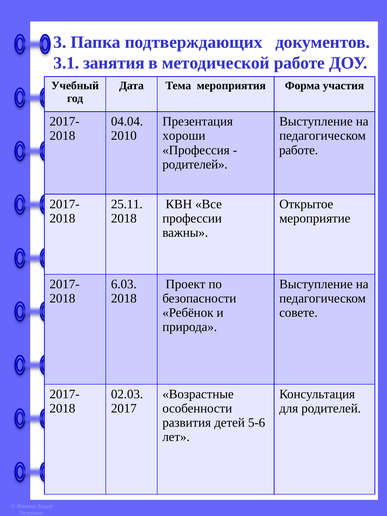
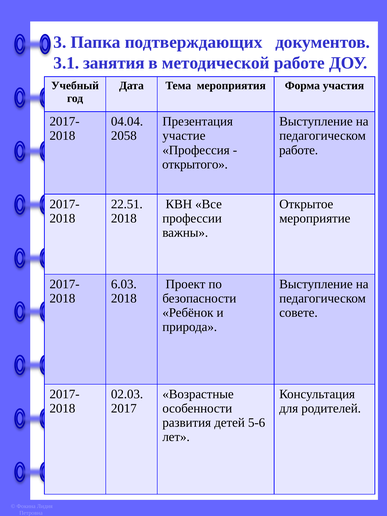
2010: 2010 -> 2058 (124, 136)
хороши: хороши -> участие (184, 136)
родителей: родителей -> открытого (195, 164)
25.11: 25.11 -> 22.51 (127, 204)
